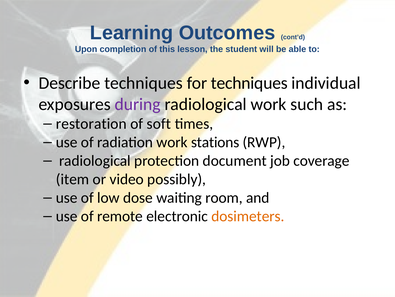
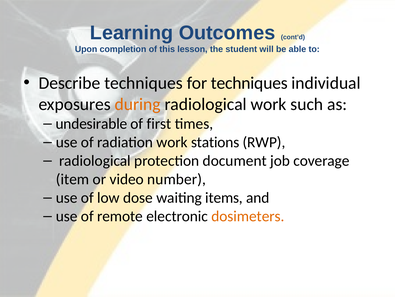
during colour: purple -> orange (138, 104)
restoration: restoration -> undesirable (91, 124)
soft: soft -> first (159, 124)
possibly: possibly -> number (177, 179)
room: room -> items (224, 197)
